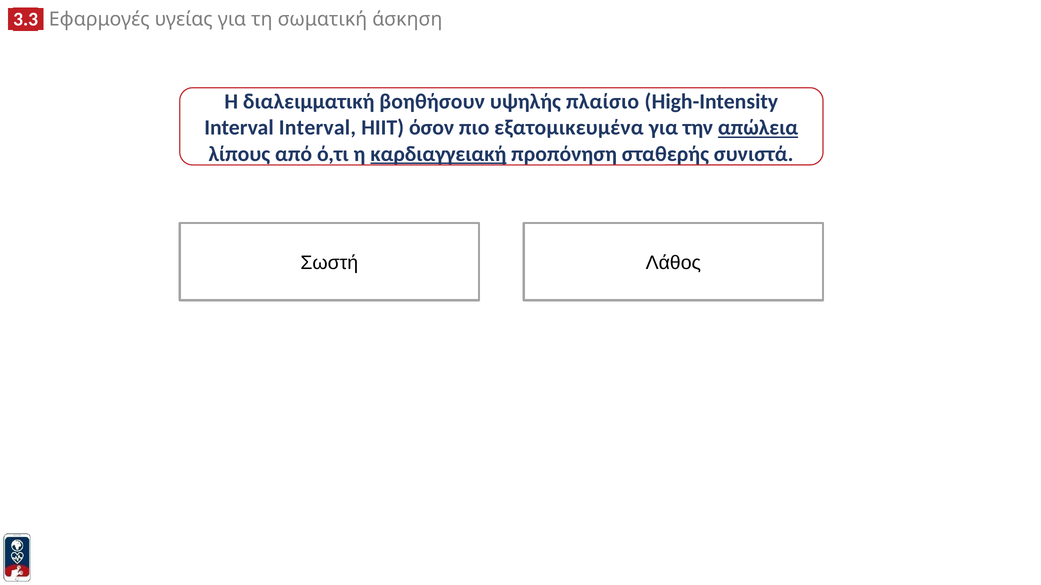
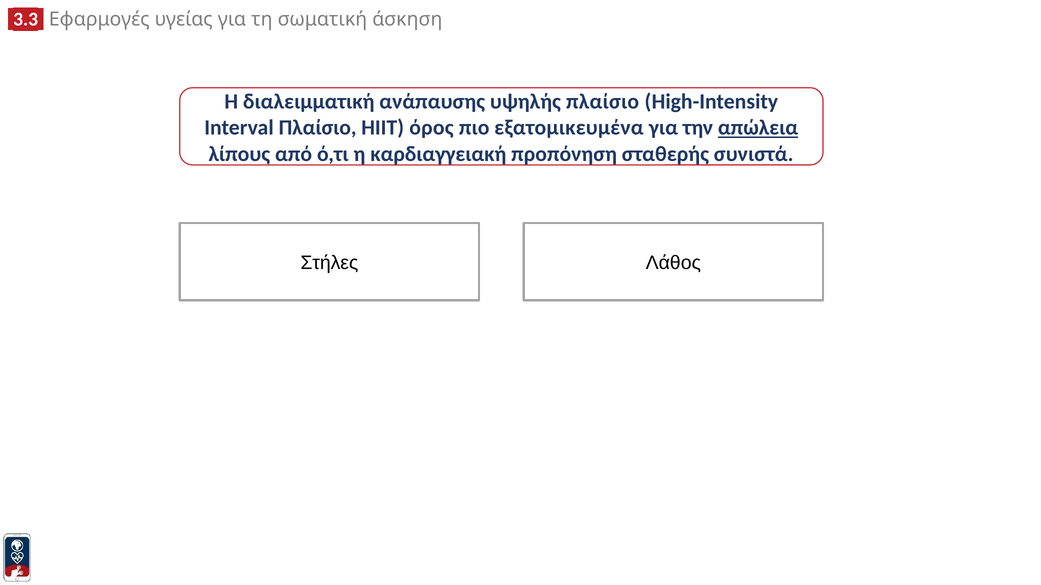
βοηθήσουν: βοηθήσουν -> ανάπαυσης (432, 102)
Interval Interval: Interval -> Πλαίσιο (318, 128)
όσον: όσον -> όρος (431, 128)
καρδιαγγειακή underline: present -> none (438, 154)
Σωστή: Σωστή -> Στήλες (329, 263)
